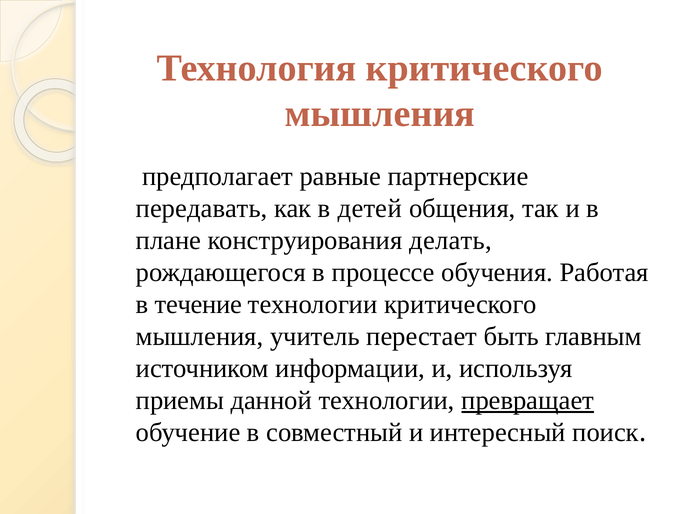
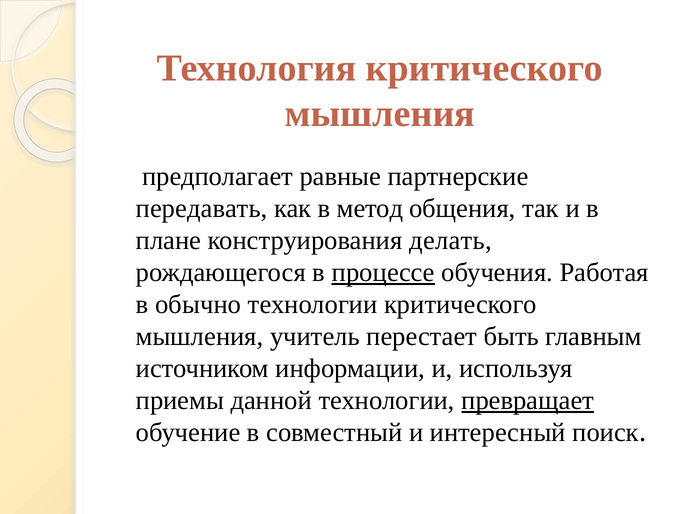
детей: детей -> метод (370, 208)
процессе underline: none -> present (383, 272)
течение: течение -> обычно (198, 304)
